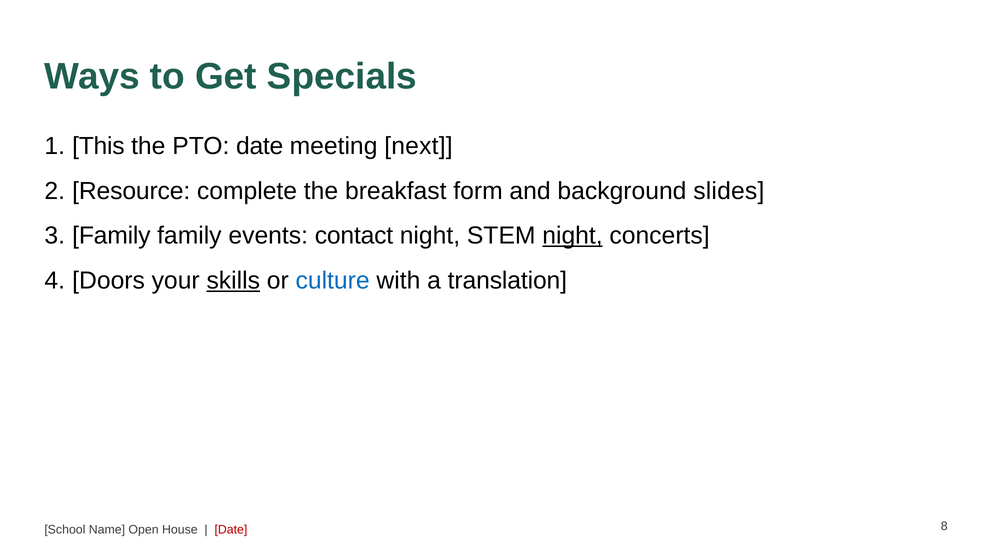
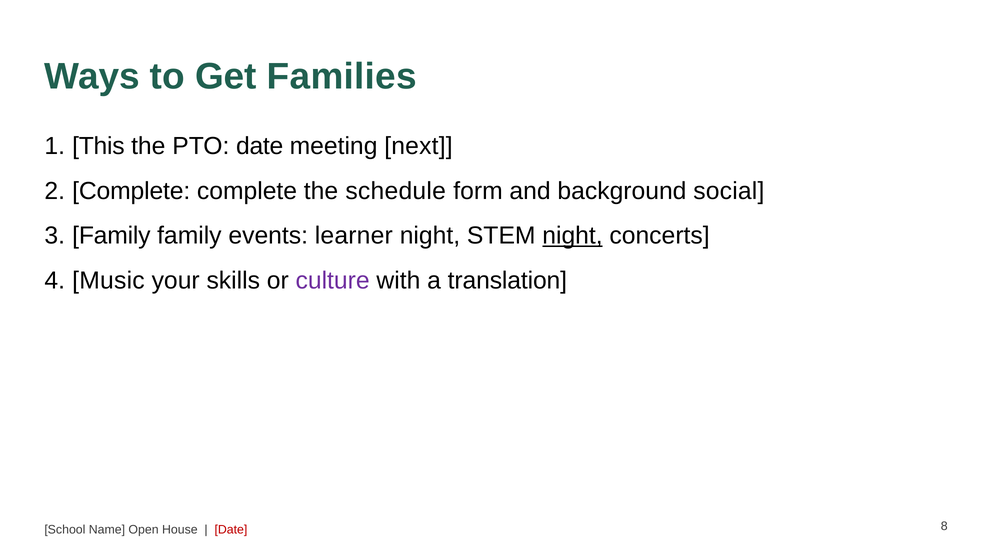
Specials: Specials -> Families (342, 77)
Resource: Resource -> Complete (131, 191)
breakfast: breakfast -> schedule (396, 191)
slides: slides -> social (729, 191)
contact: contact -> learner (354, 236)
Doors: Doors -> Music (108, 281)
skills underline: present -> none (233, 281)
culture colour: blue -> purple (333, 281)
